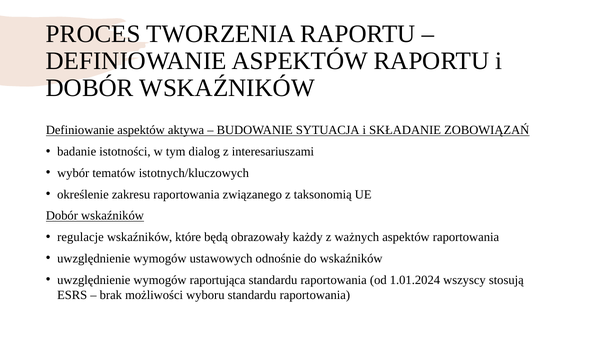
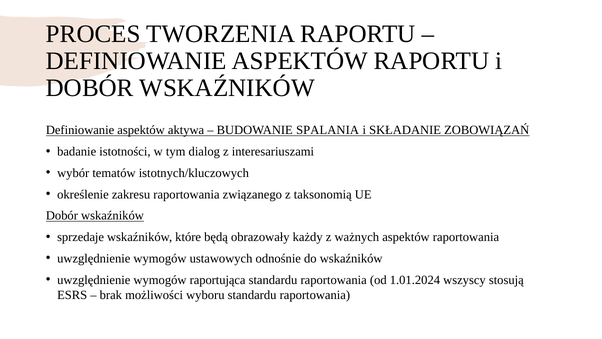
SYTUACJA: SYTUACJA -> SPALANIA (328, 130)
regulacje: regulacje -> sprzedaje (81, 237)
